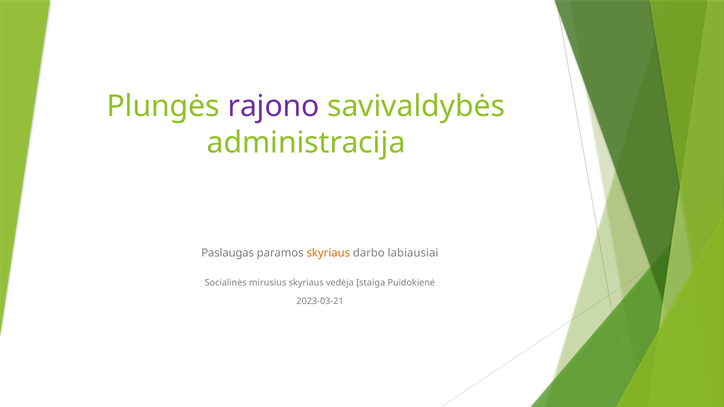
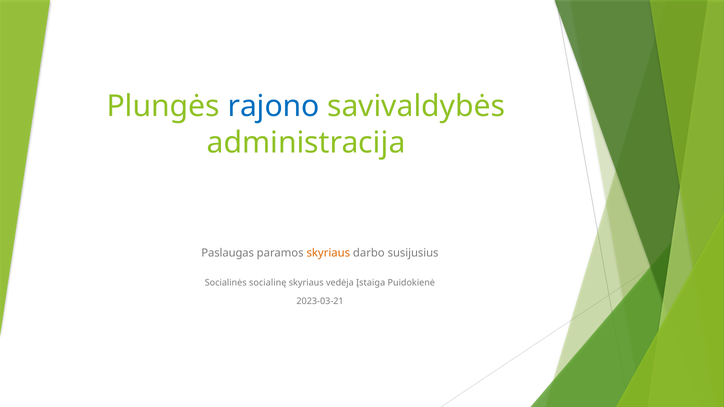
rajono colour: purple -> blue (274, 107)
labiausiai: labiausiai -> susijusius (413, 253)
mirusius: mirusius -> socialinę (268, 283)
